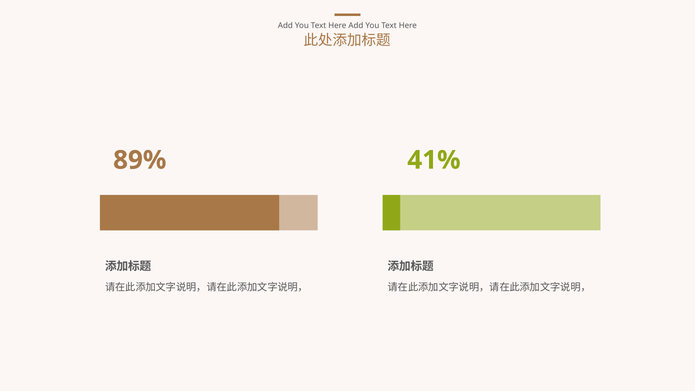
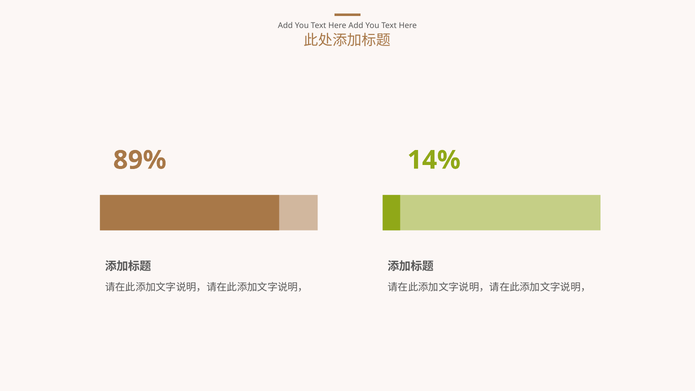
41%: 41% -> 14% (434, 160)
